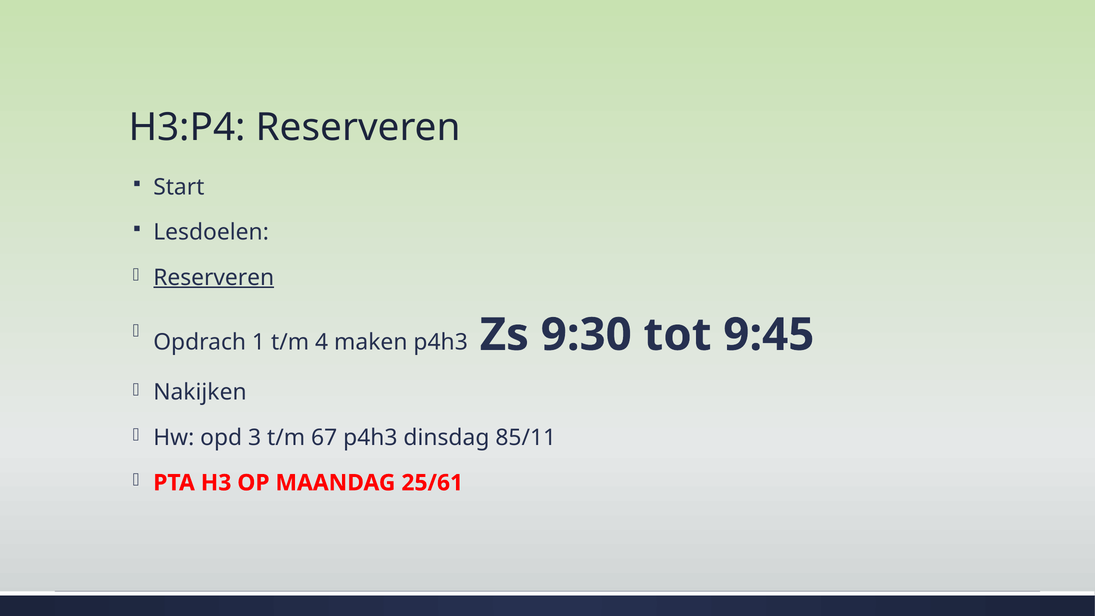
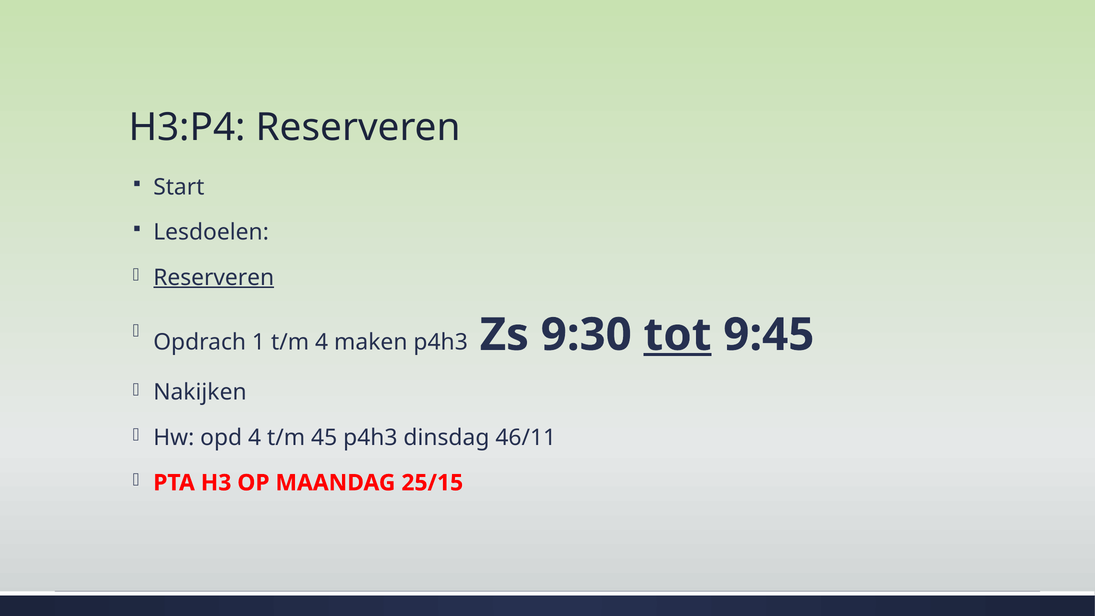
tot underline: none -> present (678, 335)
opd 3: 3 -> 4 (255, 438)
67: 67 -> 45 (324, 438)
85/11: 85/11 -> 46/11 (526, 438)
25/61: 25/61 -> 25/15 (432, 483)
